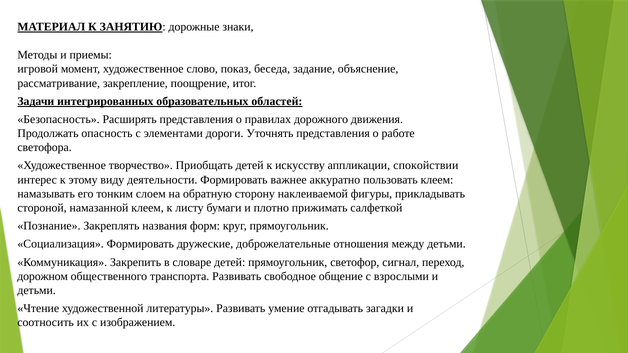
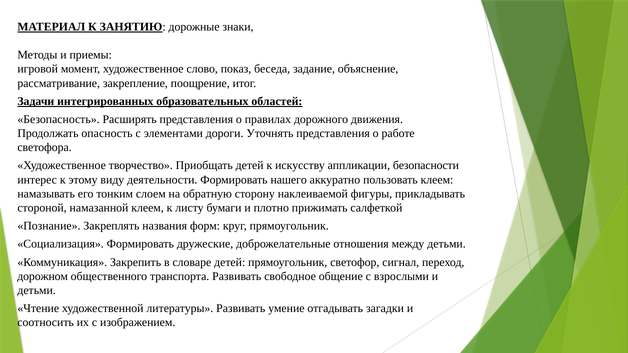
спокойствии: спокойствии -> безопасности (426, 166)
важнее: важнее -> нашего (289, 180)
